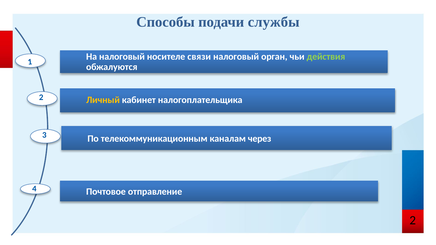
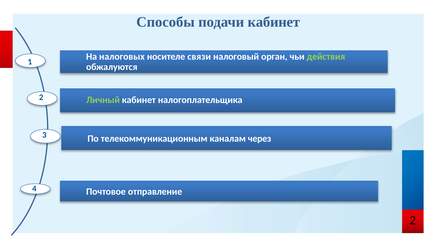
подачи службы: службы -> кабинет (274, 22)
На налоговый: налоговый -> налоговых (122, 57)
Личный colour: yellow -> light green (103, 100)
